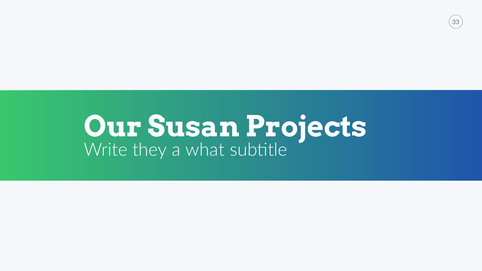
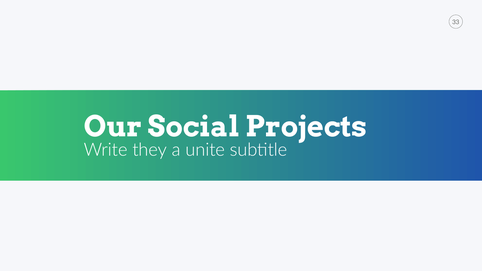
Susan: Susan -> Social (194, 127)
what: what -> unite (205, 150)
